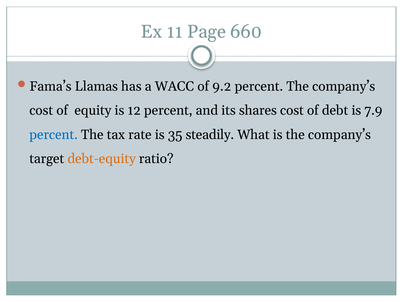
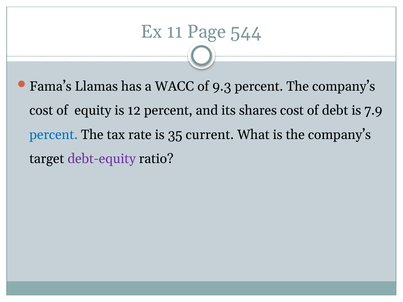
660: 660 -> 544 (246, 32)
9.2: 9.2 -> 9.3 (222, 86)
steadily: steadily -> current (210, 135)
debt-equity colour: orange -> purple (102, 159)
